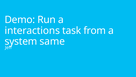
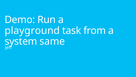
interactions: interactions -> playground (32, 30)
